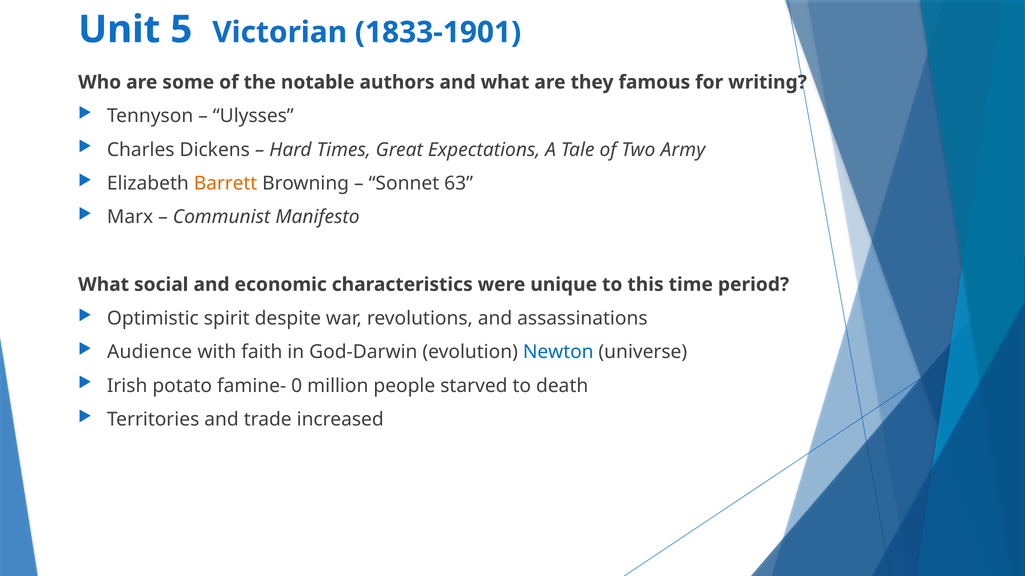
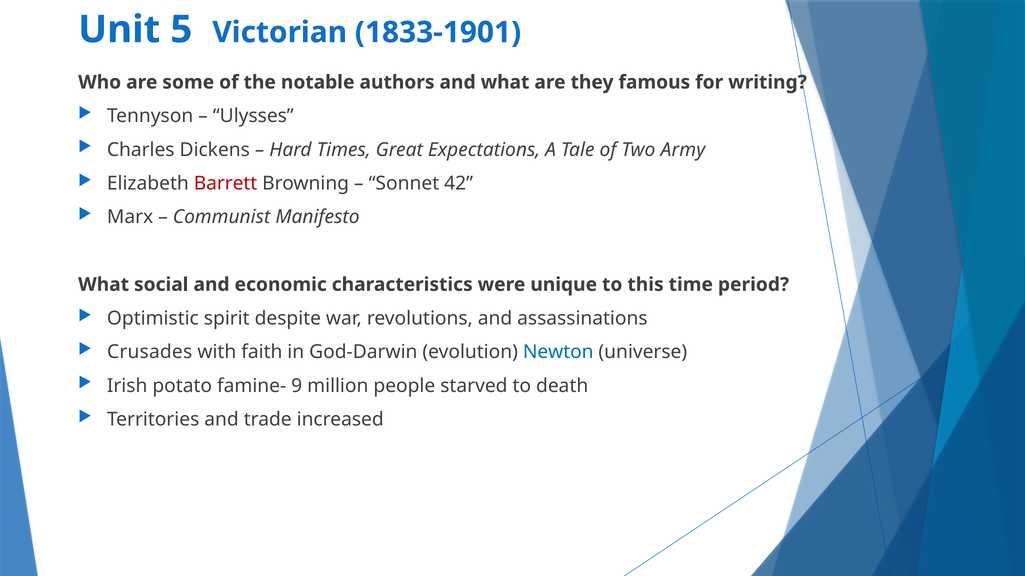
Barrett colour: orange -> red (226, 184)
63: 63 -> 42 (459, 184)
Audience: Audience -> Crusades (150, 352)
0: 0 -> 9 (297, 386)
